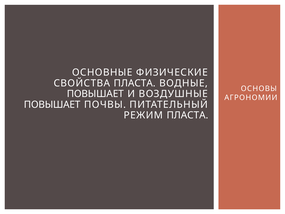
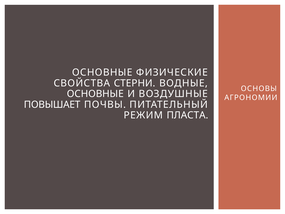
СВОЙСТВА ПЛАСТА: ПЛАСТА -> СТЕРНИ (135, 83)
ПОВЫШАЕТ: ПОВЫШАЕТ -> ОСНОВНЫЕ (95, 94)
